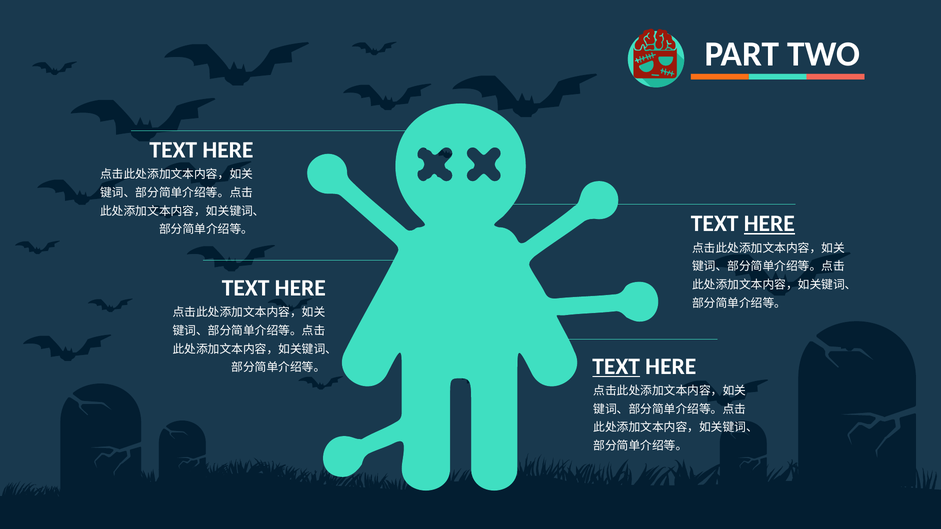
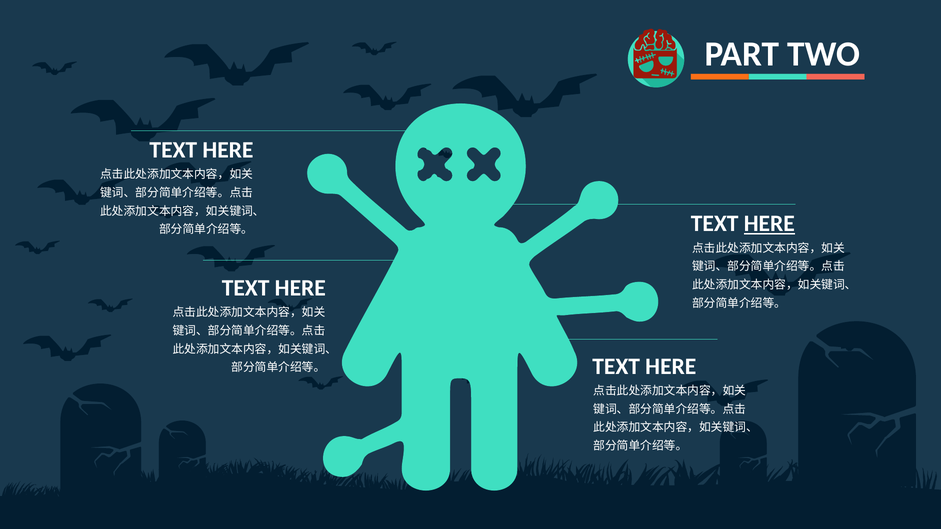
TEXT underline: present -> none (616, 367)
